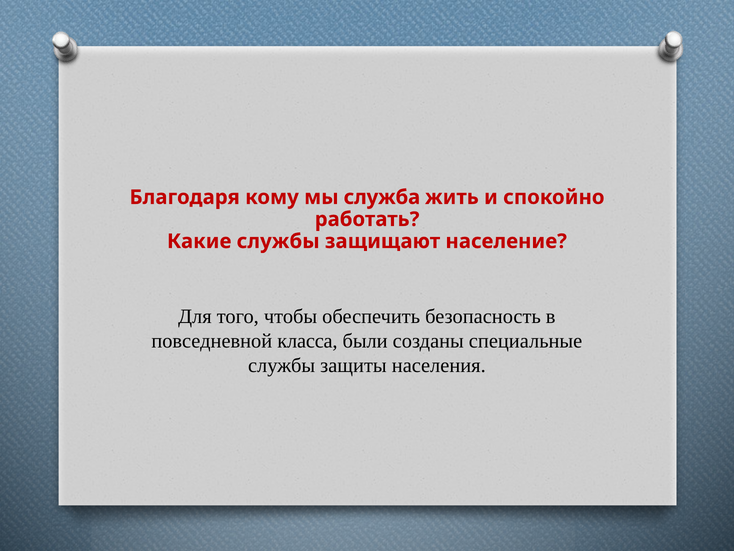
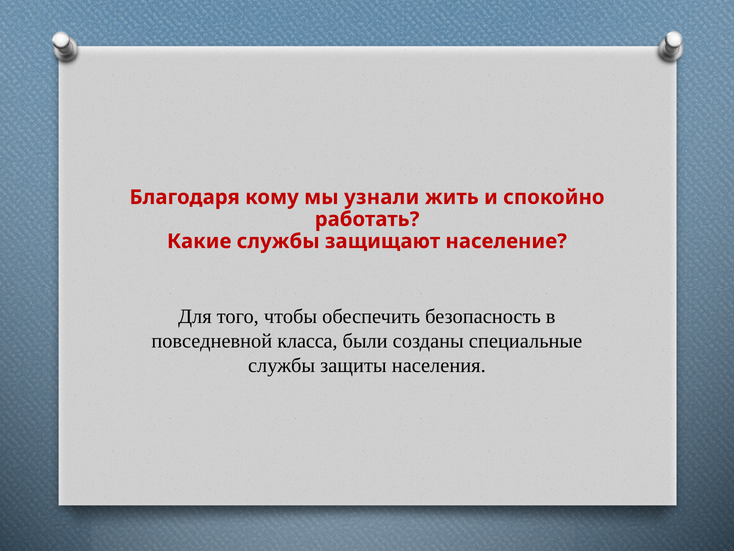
служба: служба -> узнали (382, 197)
